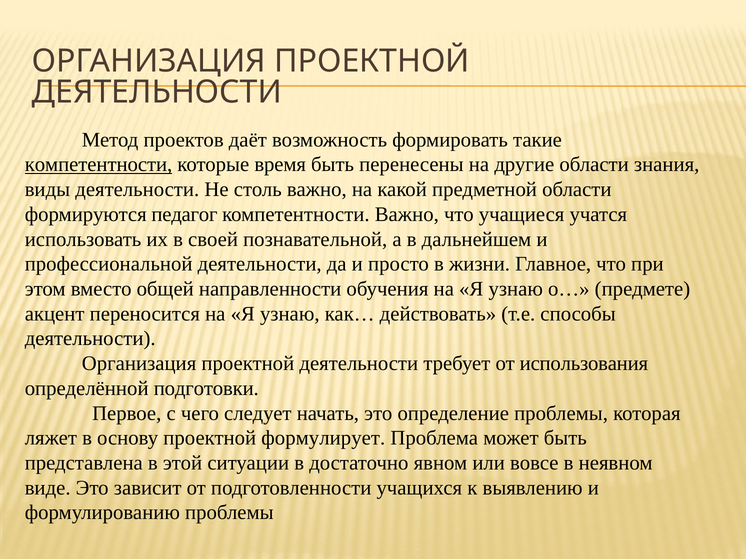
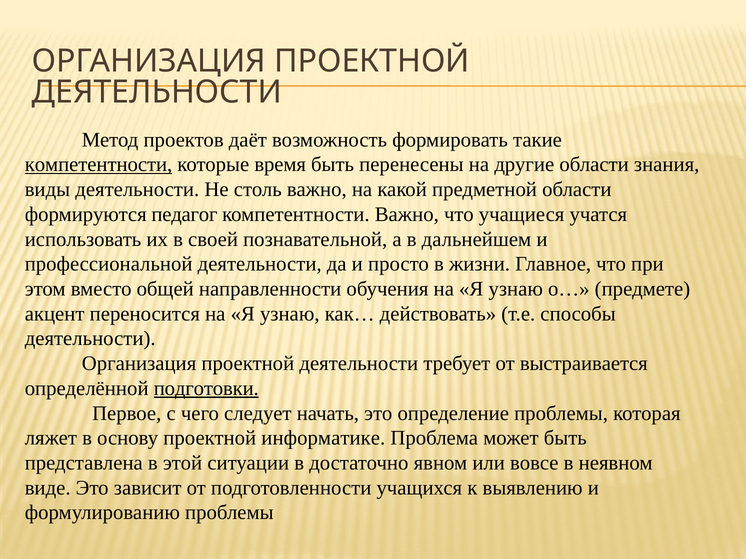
использования: использования -> выстраивается (584, 364)
подготовки underline: none -> present (206, 389)
формулирует: формулирует -> информатике (323, 438)
